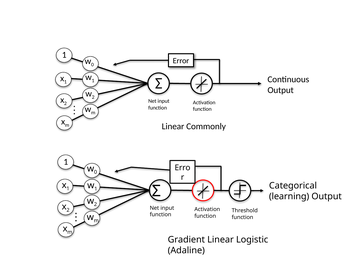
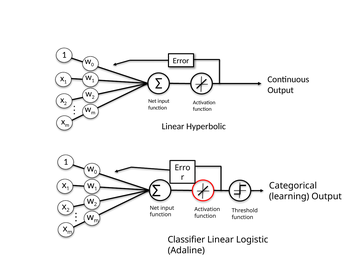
Commonly: Commonly -> Hyperbolic (206, 126)
Gradient: Gradient -> Classifier (186, 239)
